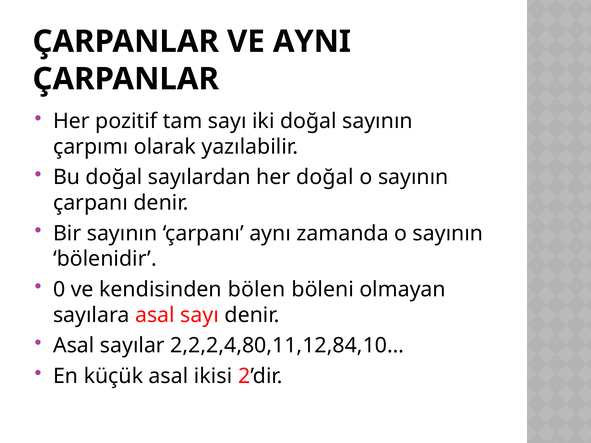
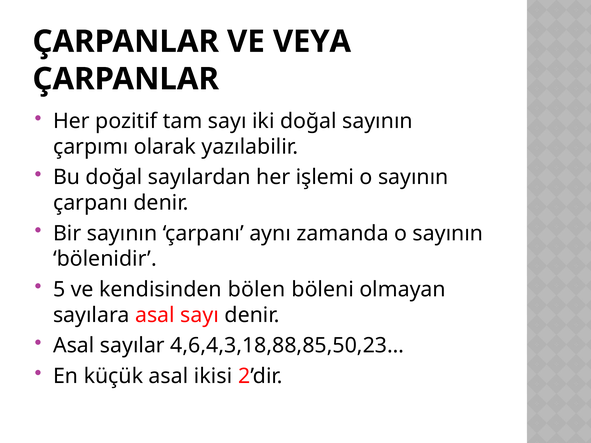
AYNI: AYNI -> VEYA (312, 42)
her doğal: doğal -> işlemi (325, 177)
0: 0 -> 5 (59, 290)
2,2,2,4,80,11,12,84,10…: 2,2,2,4,80,11,12,84,10… -> 4,6,4,3,18,88,85,50,23… (287, 346)
